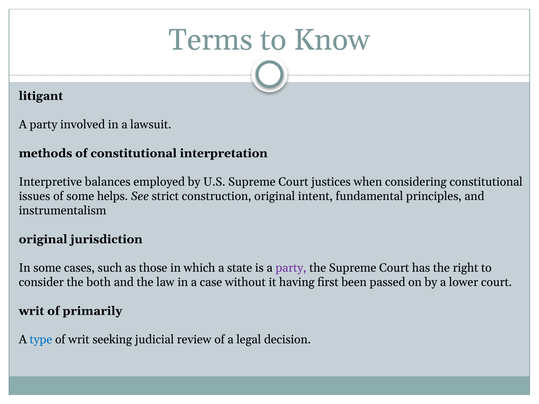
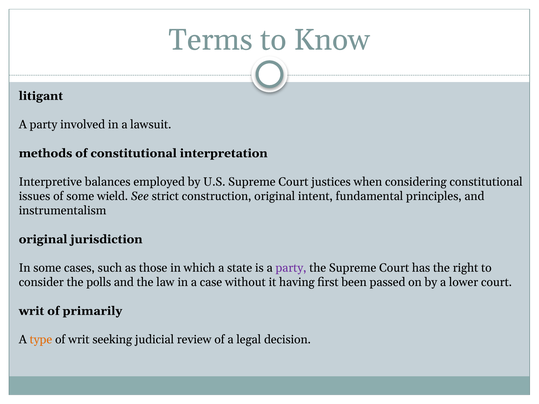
helps: helps -> wield (113, 196)
both: both -> polls (99, 282)
type colour: blue -> orange (41, 340)
